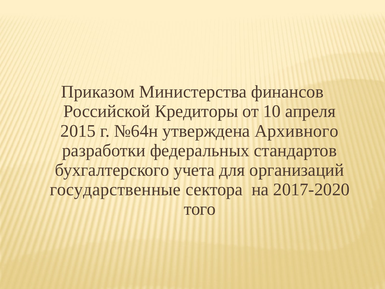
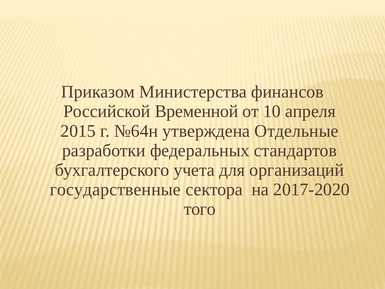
Кредиторы: Кредиторы -> Временной (197, 111)
Архивного: Архивного -> Отдельные (296, 131)
